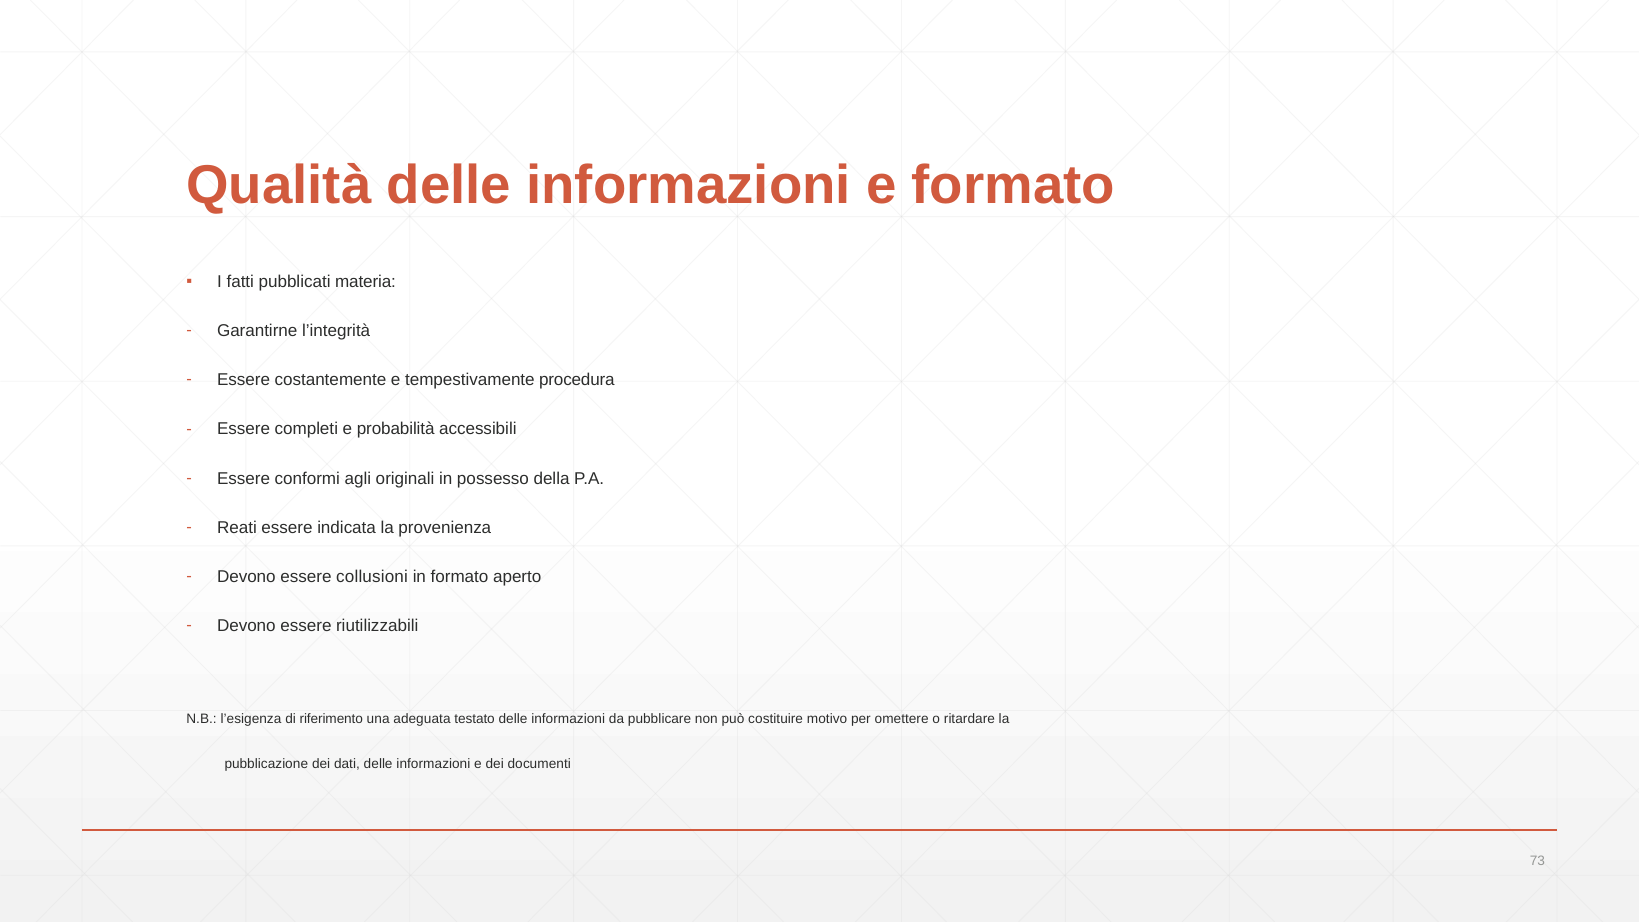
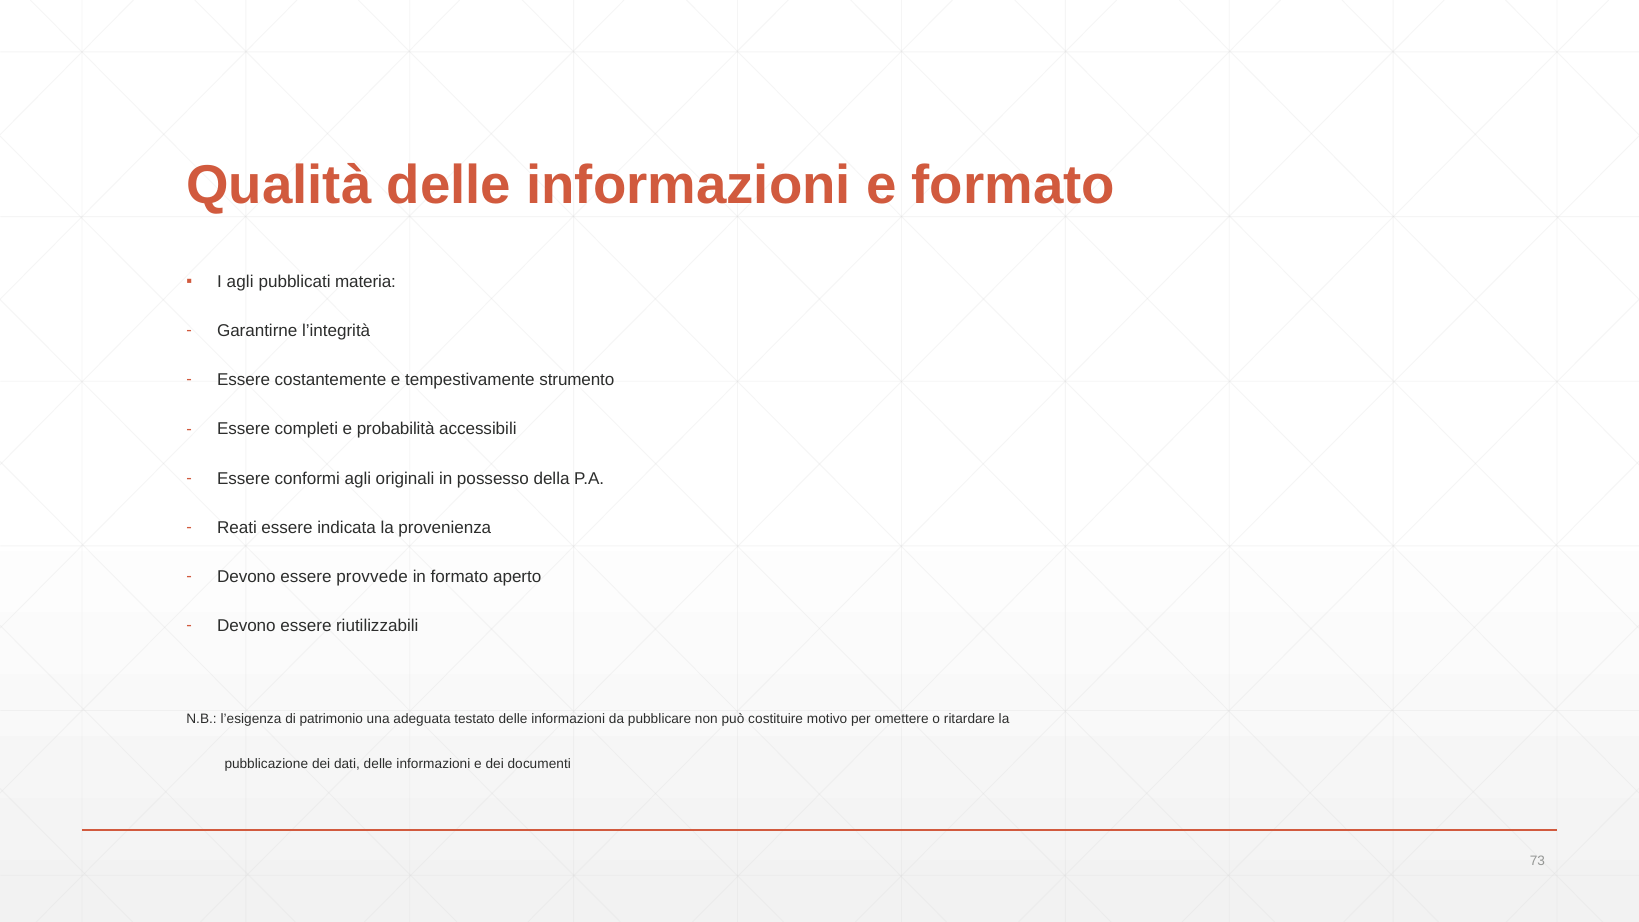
I fatti: fatti -> agli (240, 282)
procedura: procedura -> strumento (577, 380)
collusioni: collusioni -> provvede (372, 577)
riferimento: riferimento -> patrimonio (331, 719)
